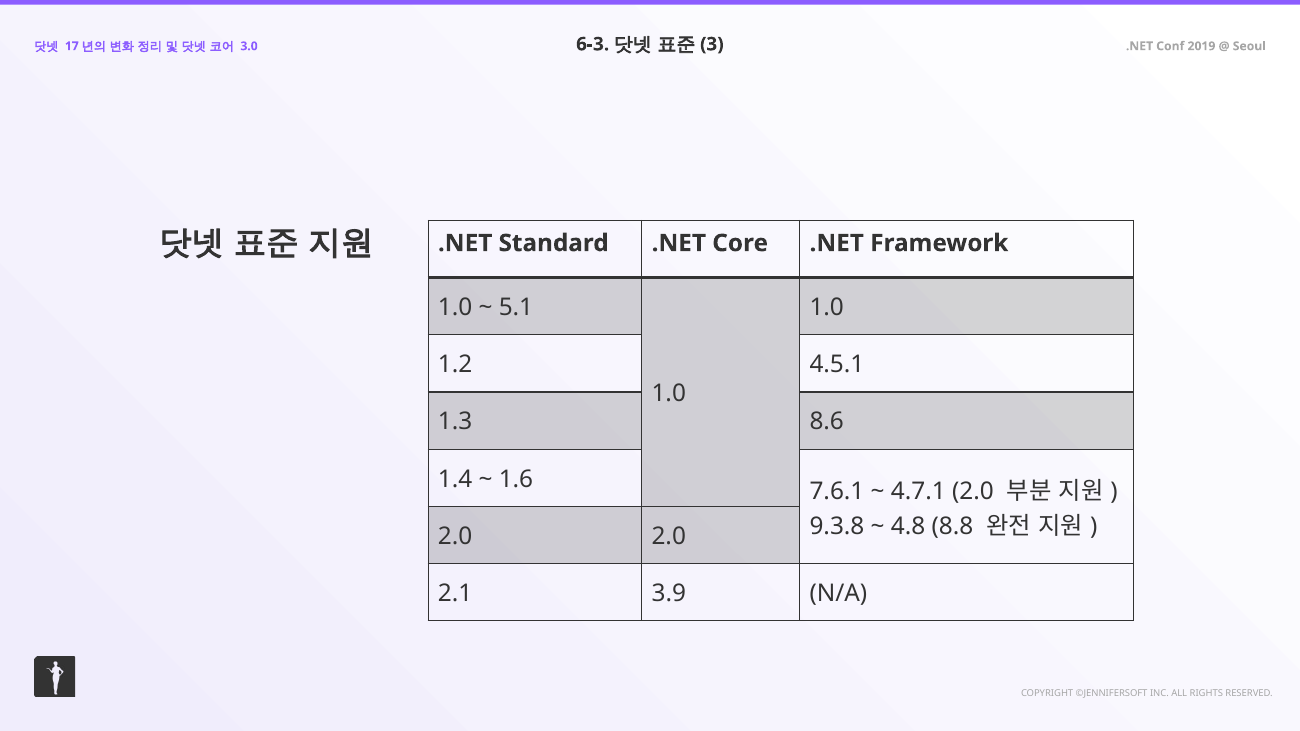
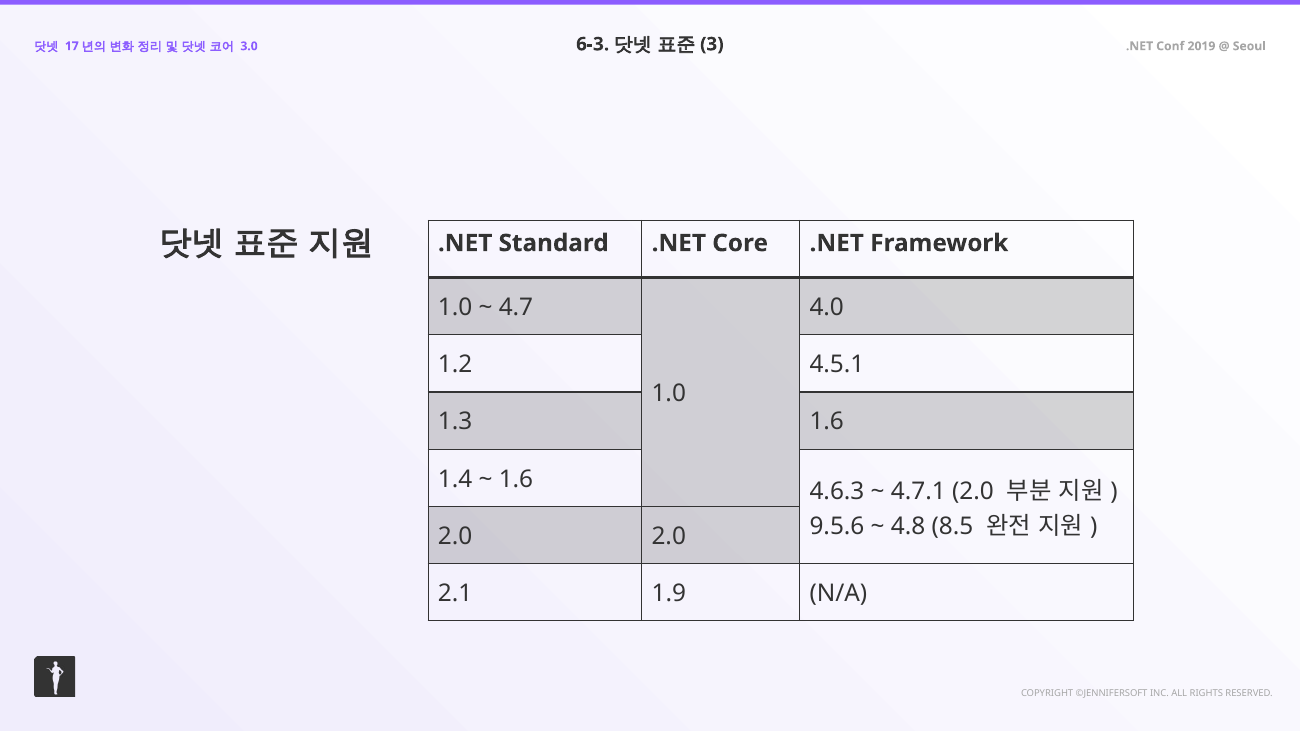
5.1: 5.1 -> 4.7 (516, 308)
1.0: 1.0 -> 4.0 (827, 308)
1.3 8.6: 8.6 -> 1.6 (827, 422)
7.6.1: 7.6.1 -> 4.6.3 (837, 491)
9.3.8: 9.3.8 -> 9.5.6 (837, 527)
8.8: 8.8 -> 8.5 (952, 527)
3.9: 3.9 -> 1.9 (669, 594)
